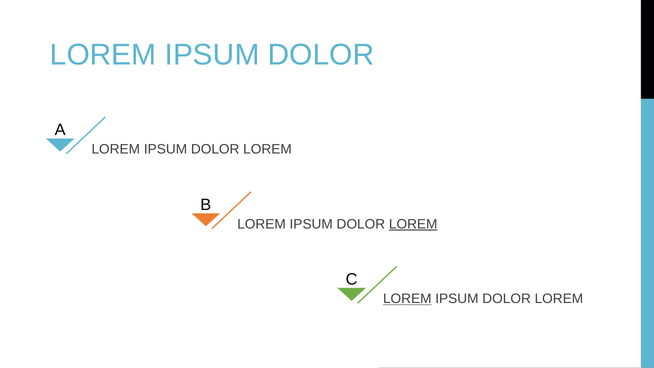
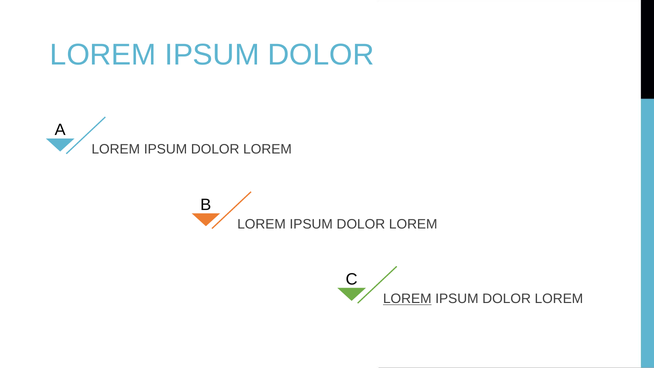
LOREM underline: present -> none (413, 224)
